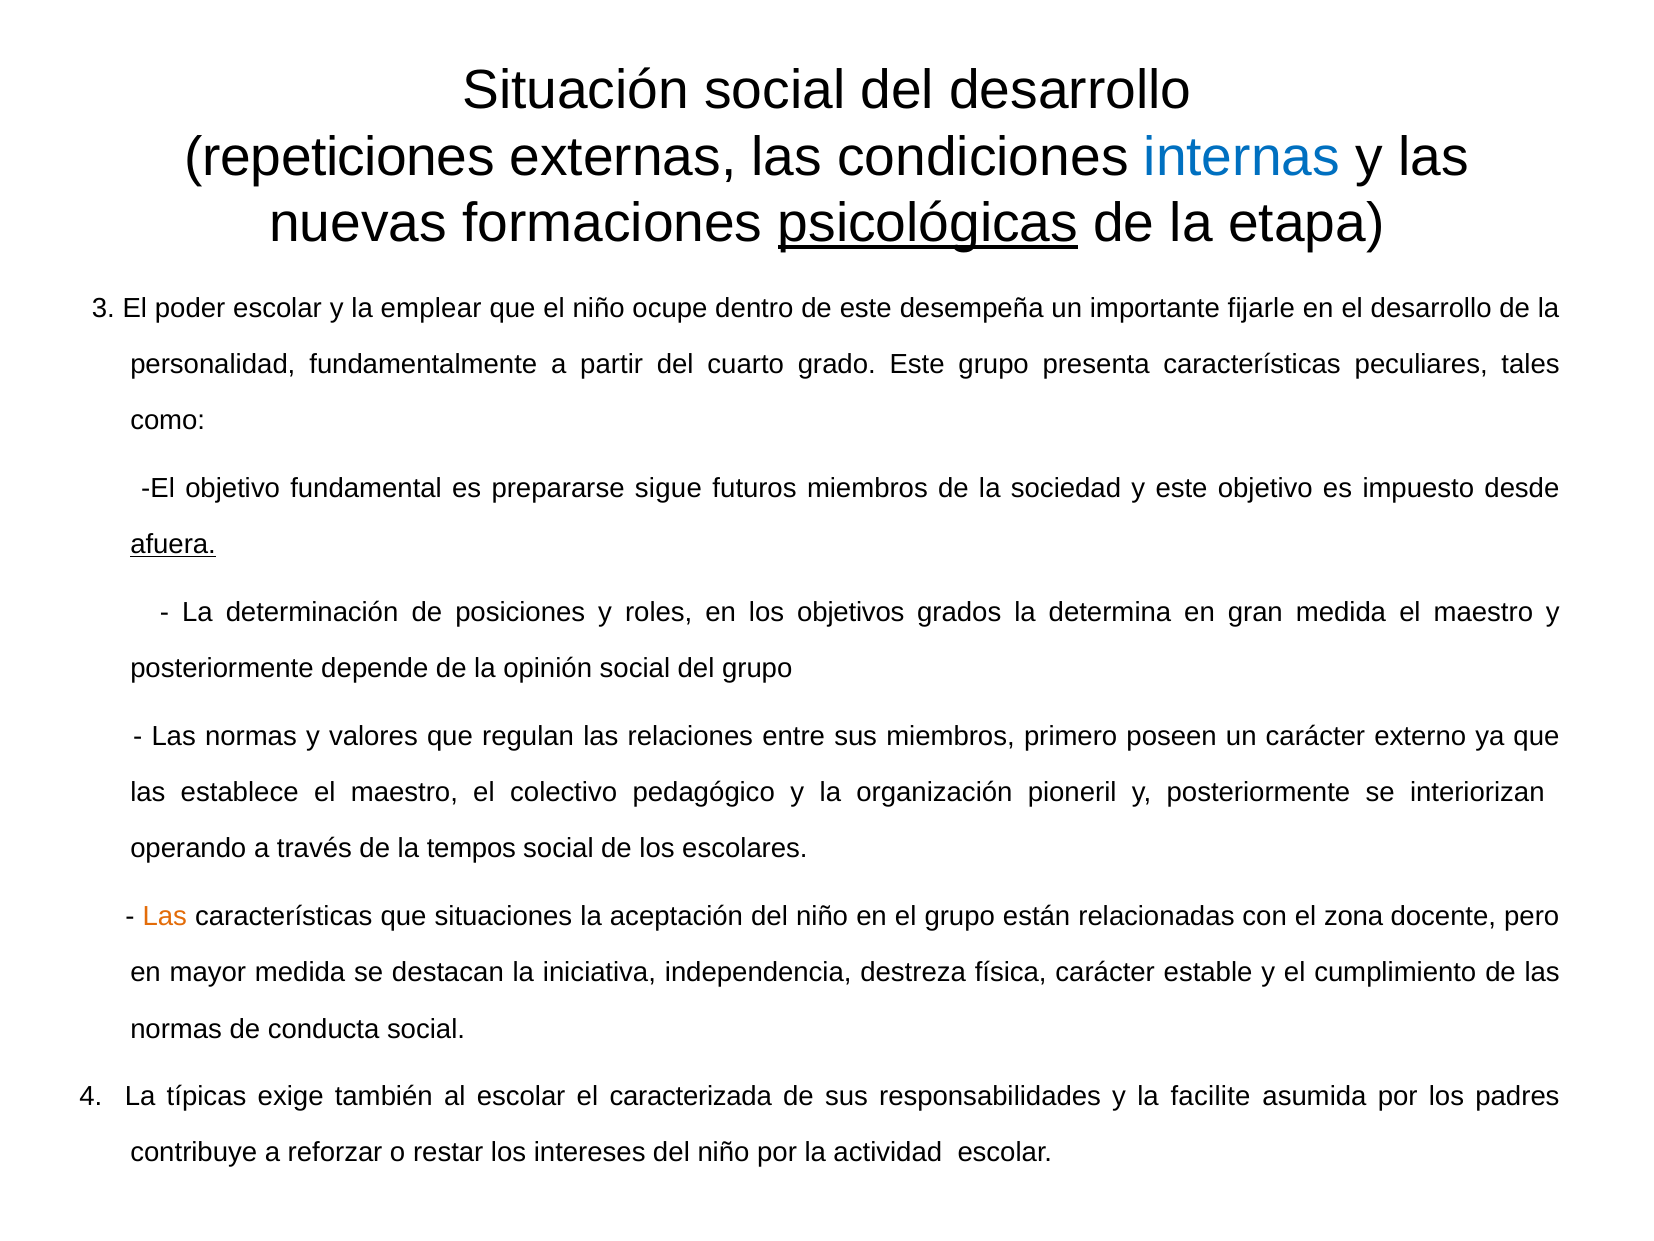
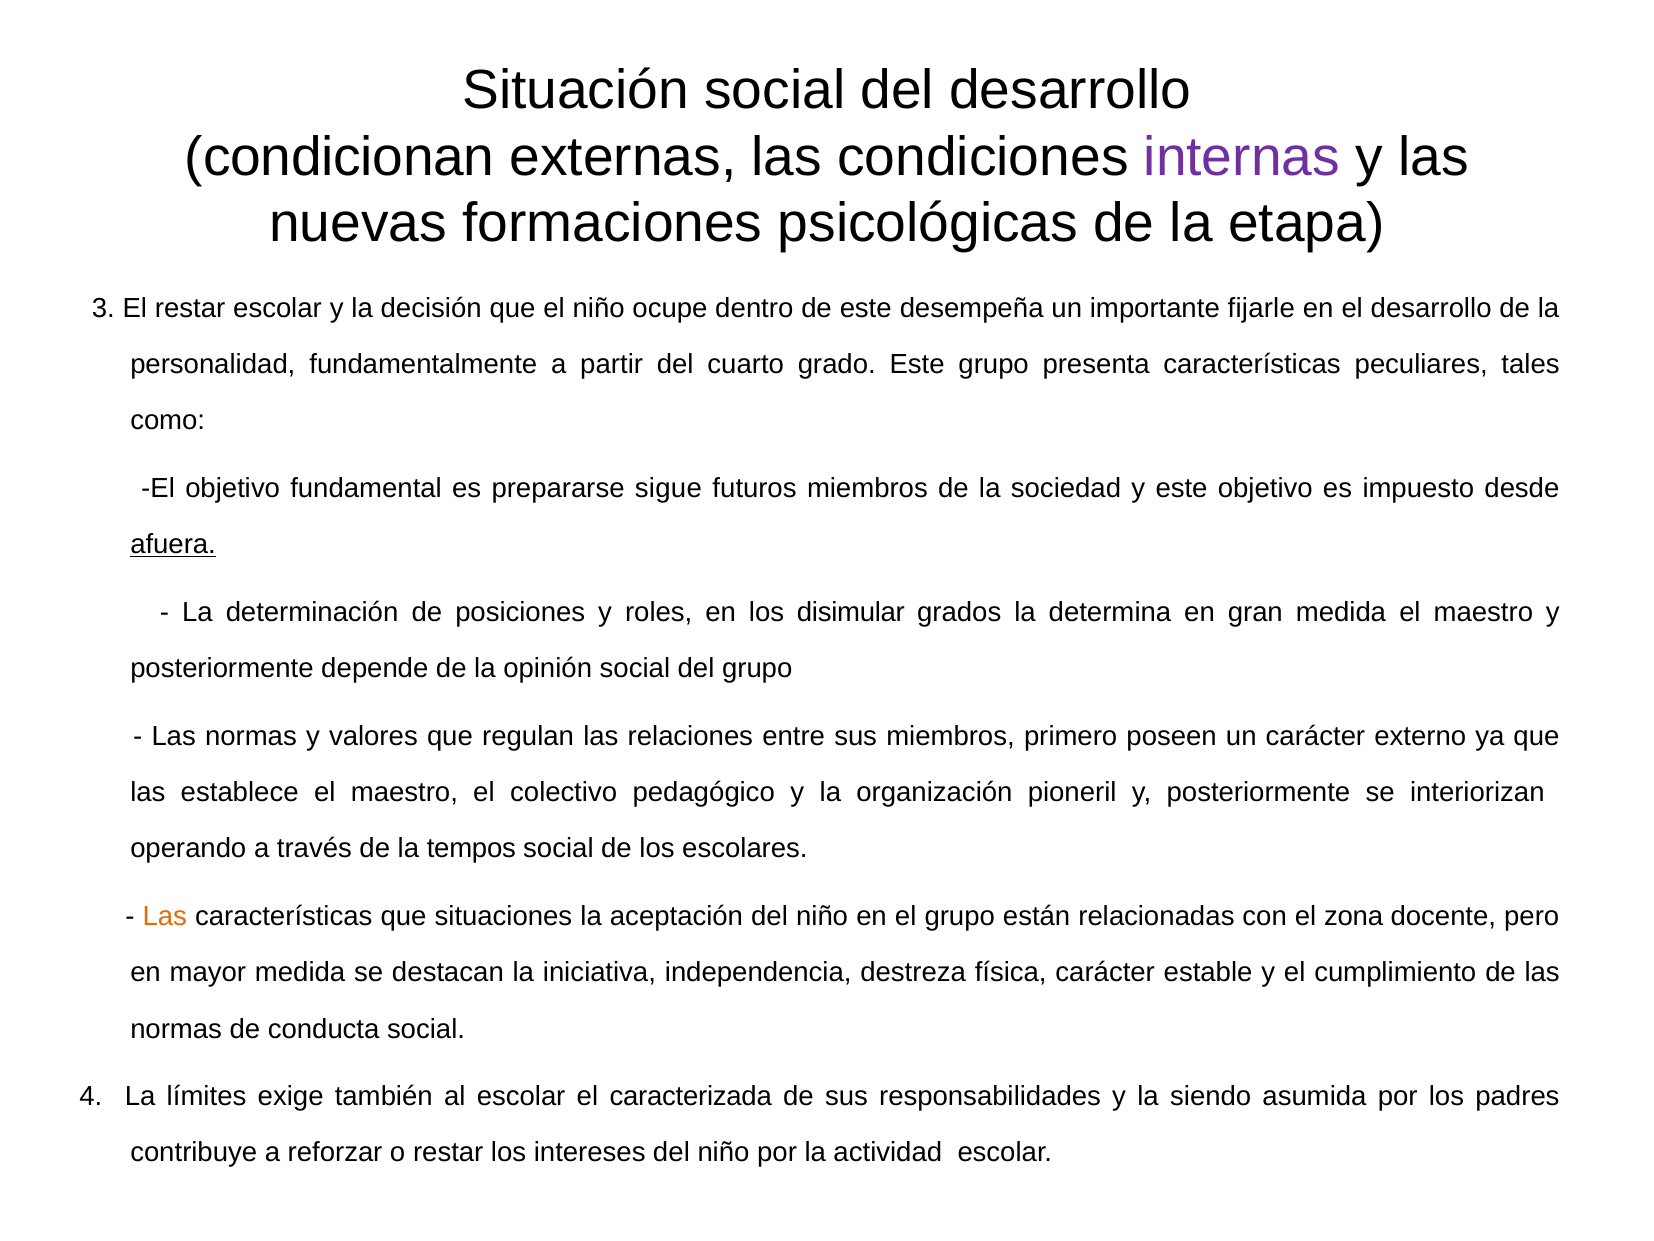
repeticiones: repeticiones -> condicionan (340, 157)
internas colour: blue -> purple (1242, 157)
psicológicas underline: present -> none (928, 223)
El poder: poder -> restar (190, 308)
emplear: emplear -> decisión (431, 308)
objetivos: objetivos -> disimular (851, 612)
típicas: típicas -> límites (207, 1096)
facilite: facilite -> siendo (1211, 1096)
